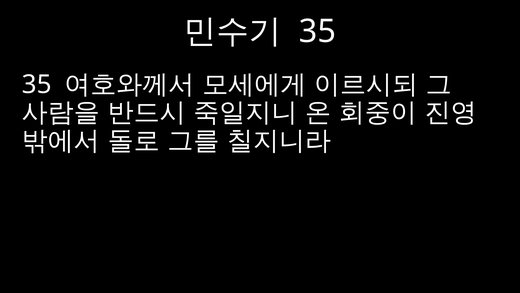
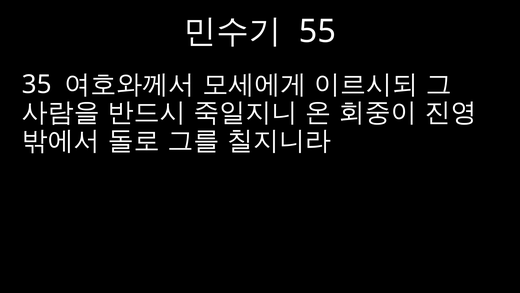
35: 35 -> 55 (317, 31)
